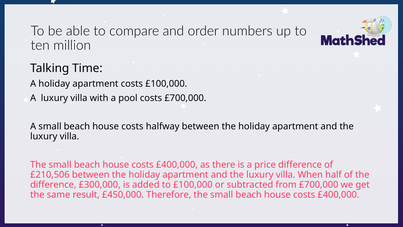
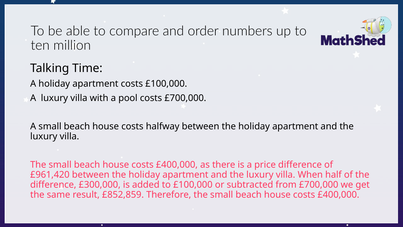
£210,506: £210,506 -> £961,420 (50, 174)
£450,000: £450,000 -> £852,859 (123, 194)
